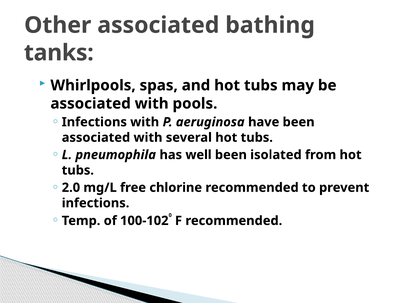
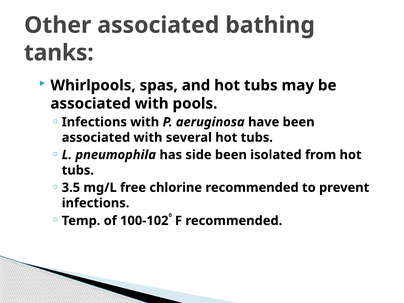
well: well -> side (199, 155)
2.0: 2.0 -> 3.5 (71, 188)
